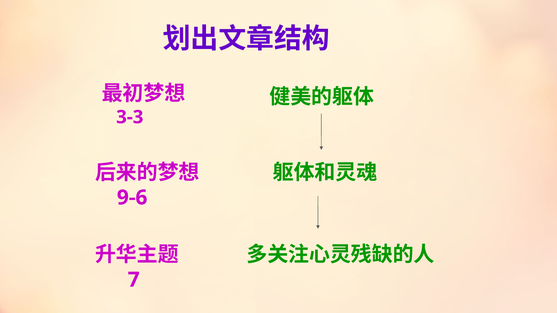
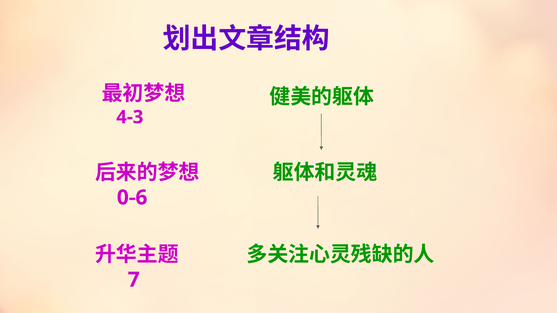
3-3: 3-3 -> 4-3 (130, 117)
9-6: 9-6 -> 0-6 (132, 198)
